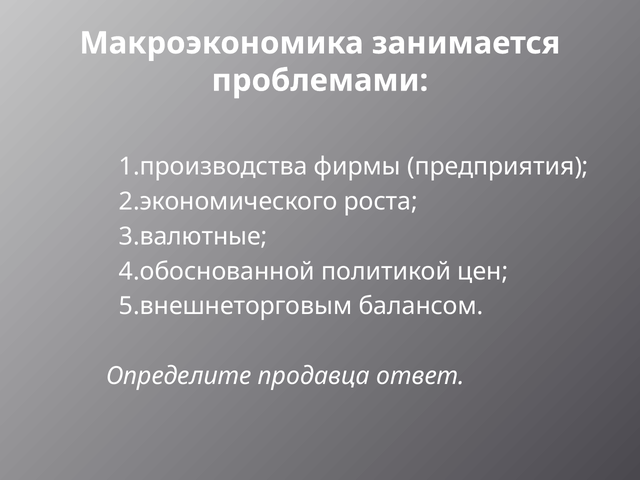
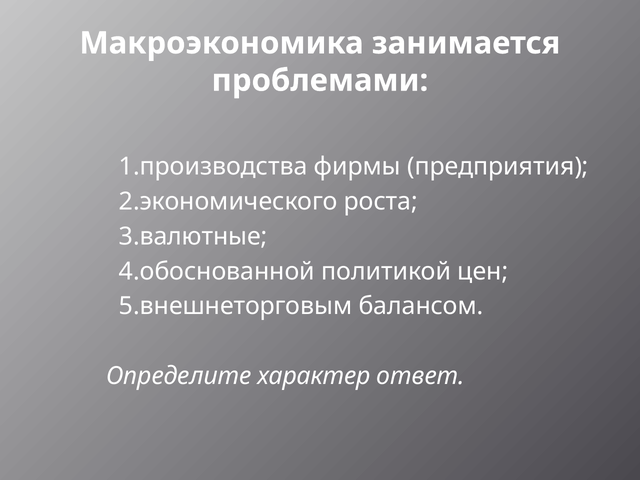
продавца: продавца -> характер (314, 376)
